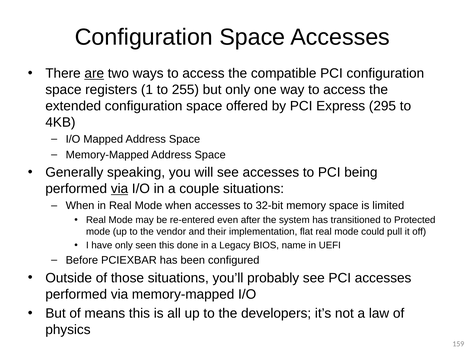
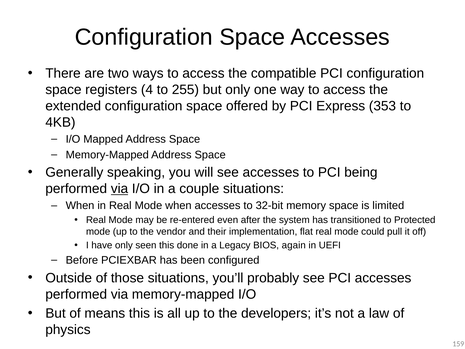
are underline: present -> none (94, 73)
1: 1 -> 4 (147, 90)
295: 295 -> 353 (382, 106)
name: name -> again (294, 245)
